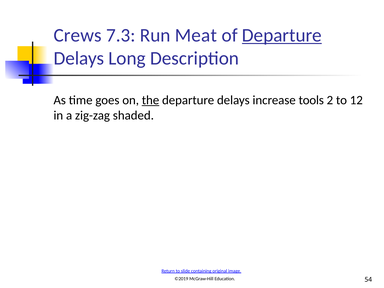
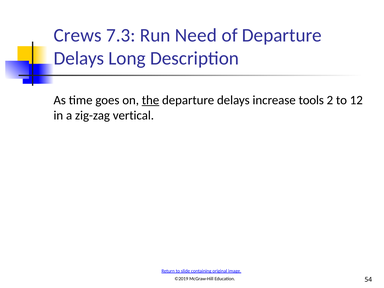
Meat: Meat -> Need (196, 35)
Departure underline: present -> none (282, 35)
shaded: shaded -> vertical (133, 115)
